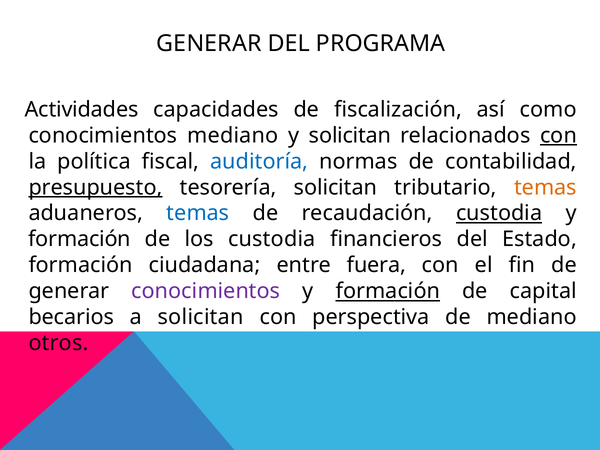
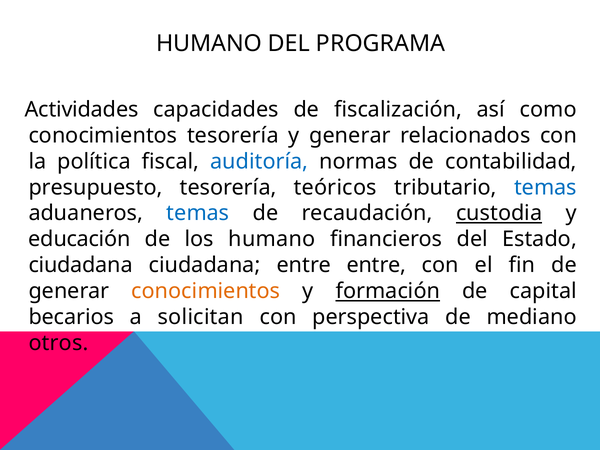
GENERAR: GENERAR -> HUMANO (209, 44)
conocimientos mediano: mediano -> tesorería (233, 135)
y solicitan: solicitan -> generar (350, 135)
con underline: present -> none (558, 135)
presupuesto underline: present -> none (95, 187)
tesorería solicitan: solicitan -> teóricos (335, 187)
temas colour: orange -> blue (545, 187)
formación: formación -> educación (80, 239)
los custodia: custodia -> humano (272, 239)
formación: formación -> ciudadana (81, 265)
entre fuera: fuera -> entre (376, 265)
conocimientos colour: purple -> orange (206, 291)
